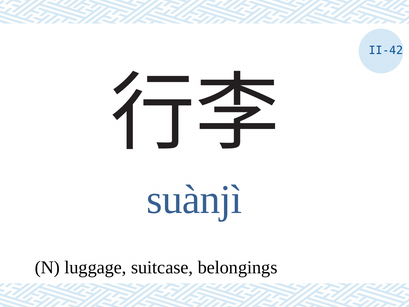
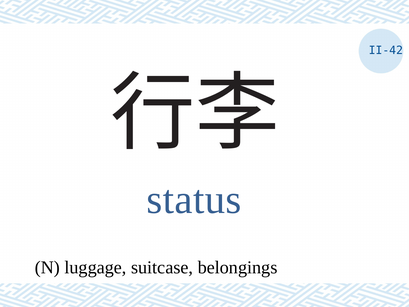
suànjì: suànjì -> status (194, 199)
